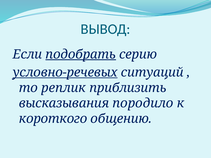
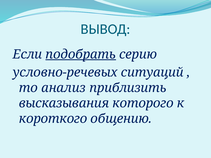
условно-речевых underline: present -> none (65, 72)
реплик: реплик -> анализ (64, 88)
породило: породило -> которого (143, 103)
